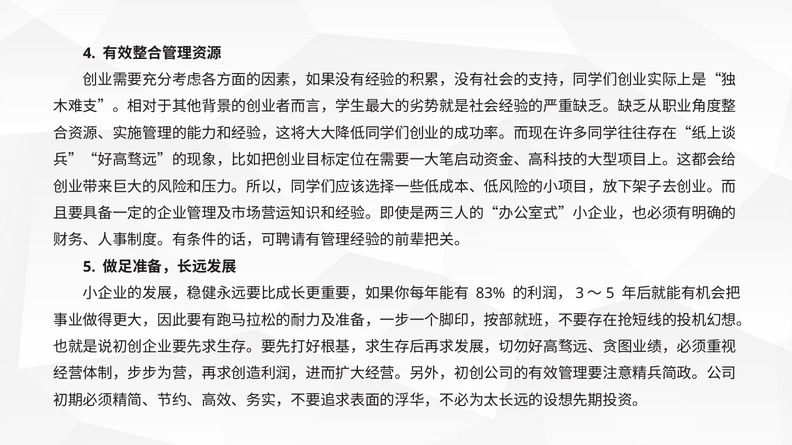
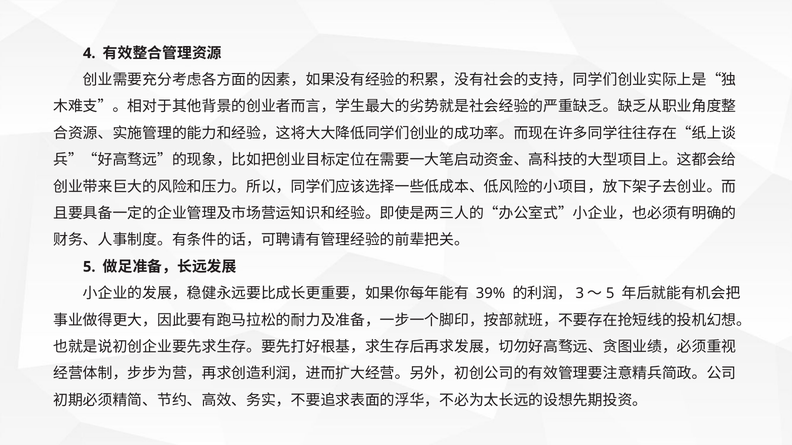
83%: 83% -> 39% (490, 294)
